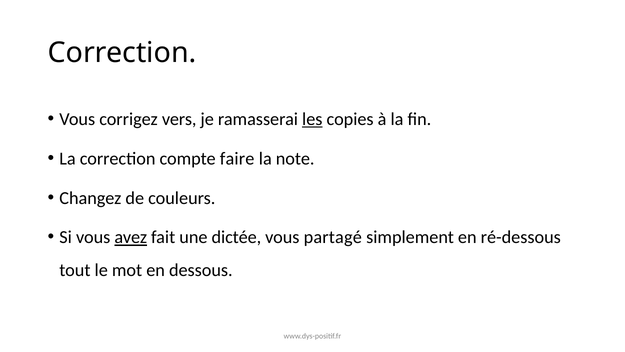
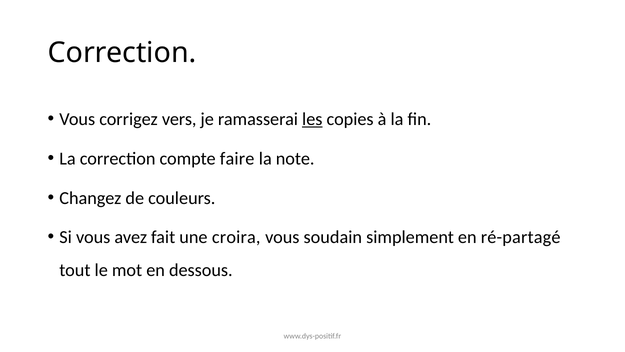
avez underline: present -> none (131, 237)
dictée: dictée -> croira (236, 237)
partagé: partagé -> soudain (333, 237)
ré-dessous: ré-dessous -> ré-partagé (521, 237)
